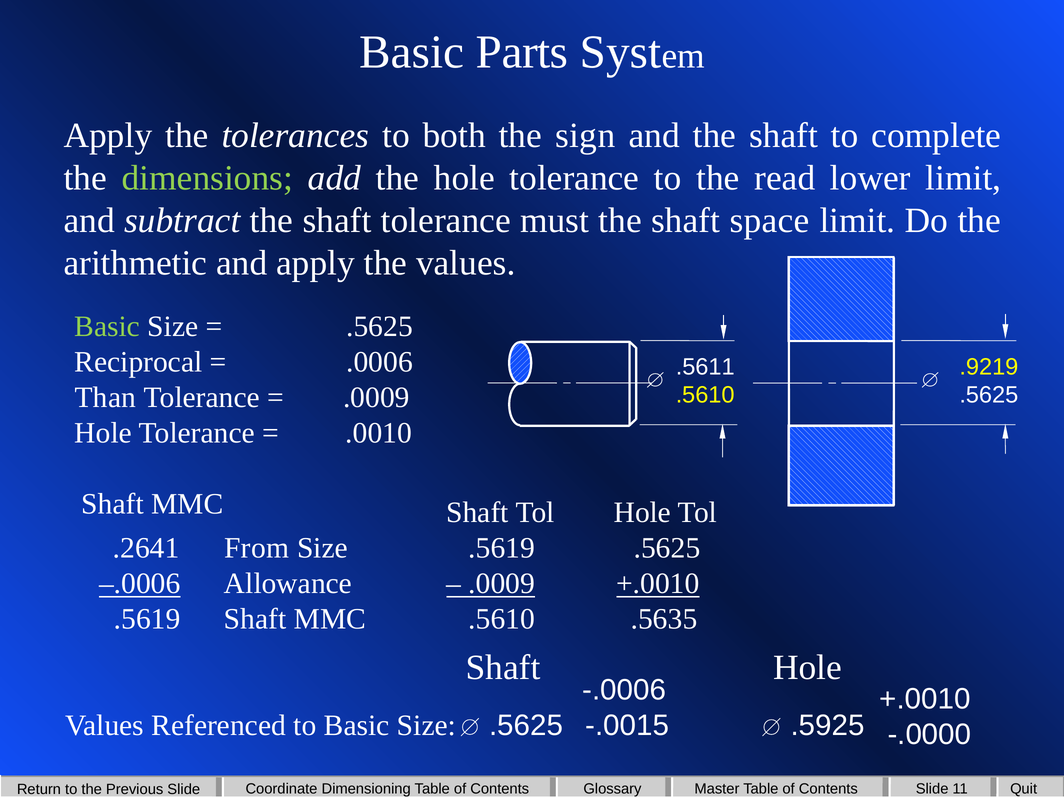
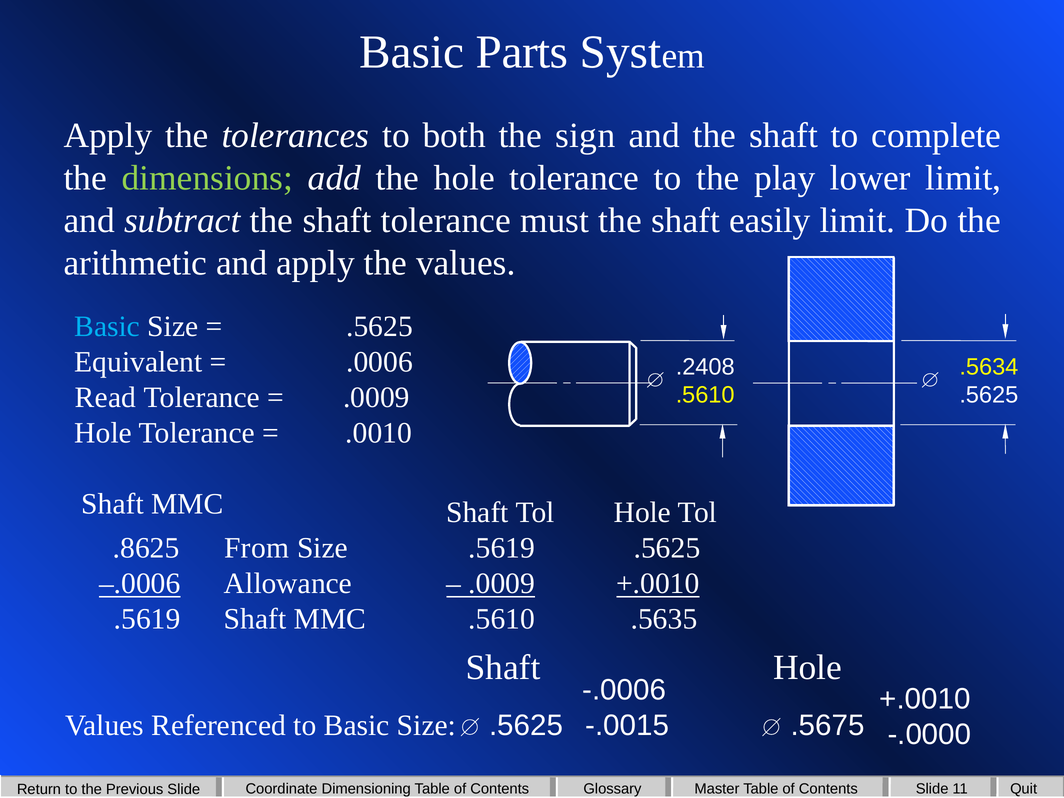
read: read -> play (785, 178)
space: space -> easily (770, 220)
Basic colour: light green -> light blue (107, 326)
Reciprocal: Reciprocal -> Equivalent (138, 362)
.5611: .5611 -> .2408 (705, 367)
.9219: .9219 -> .5634 (989, 367)
Than: Than -> Read (105, 397)
.2641: .2641 -> .8625 (146, 548)
.5925: .5925 -> .5675 (828, 726)
